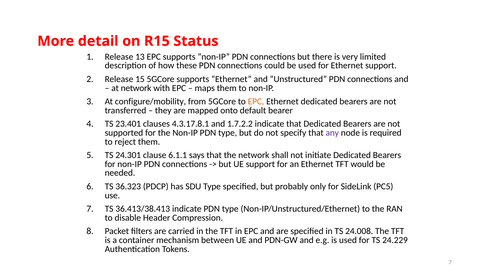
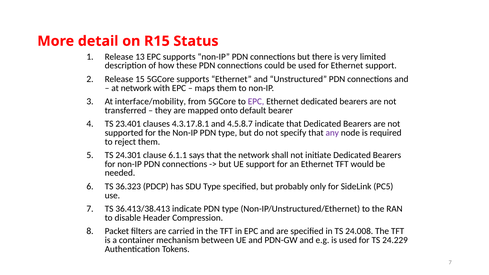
configure/mobility: configure/mobility -> interface/mobility (150, 101)
EPC colour: orange -> purple (256, 101)
1.7.2.2: 1.7.2.2 -> 4.5.8.7 (240, 124)
